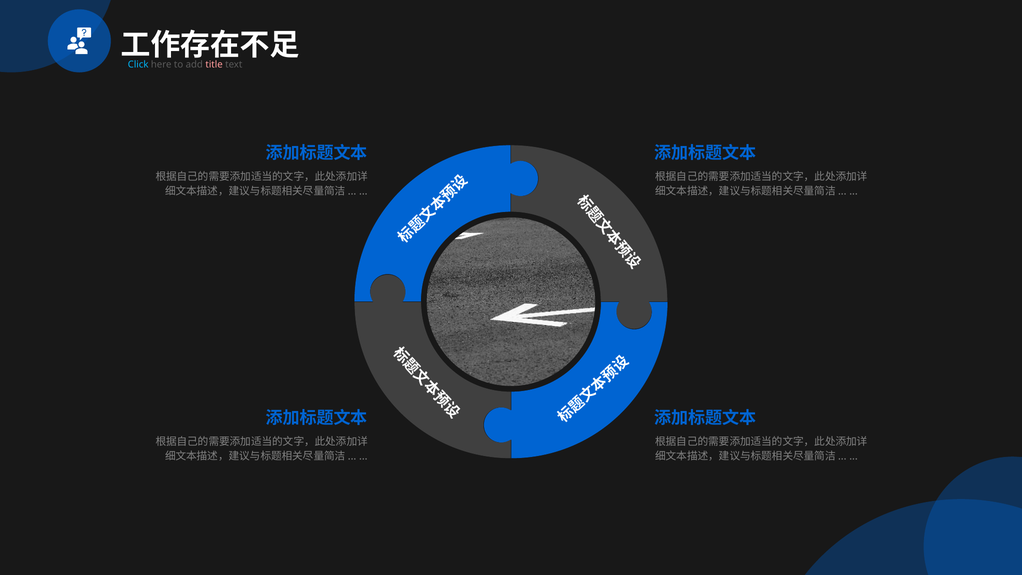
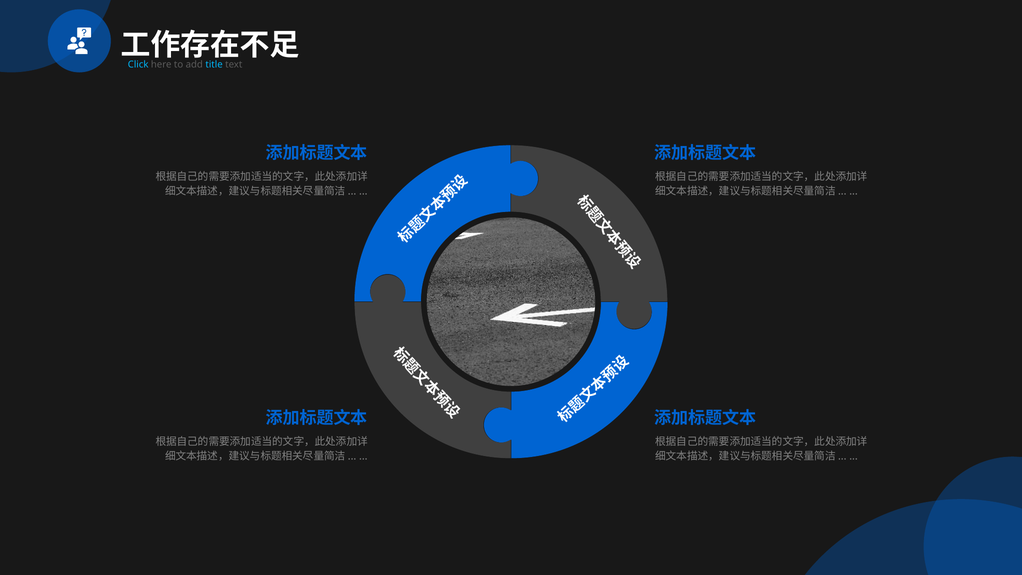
title colour: pink -> light blue (214, 64)
